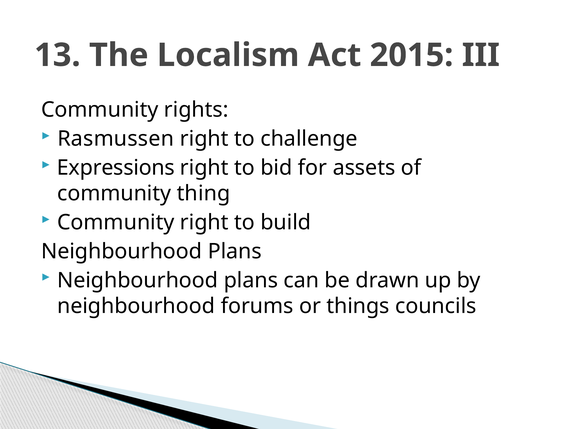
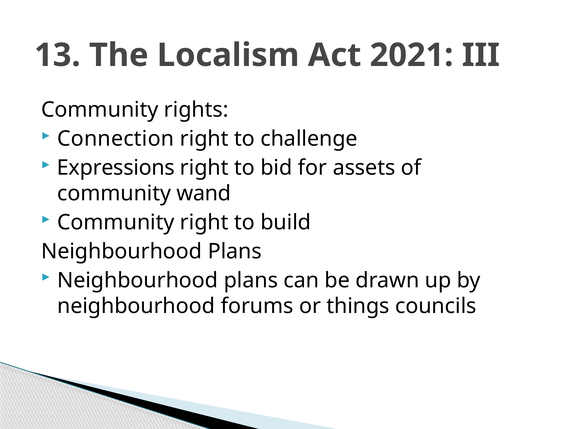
2015: 2015 -> 2021 (412, 55)
Rasmussen: Rasmussen -> Connection (116, 139)
thing: thing -> wand (204, 194)
